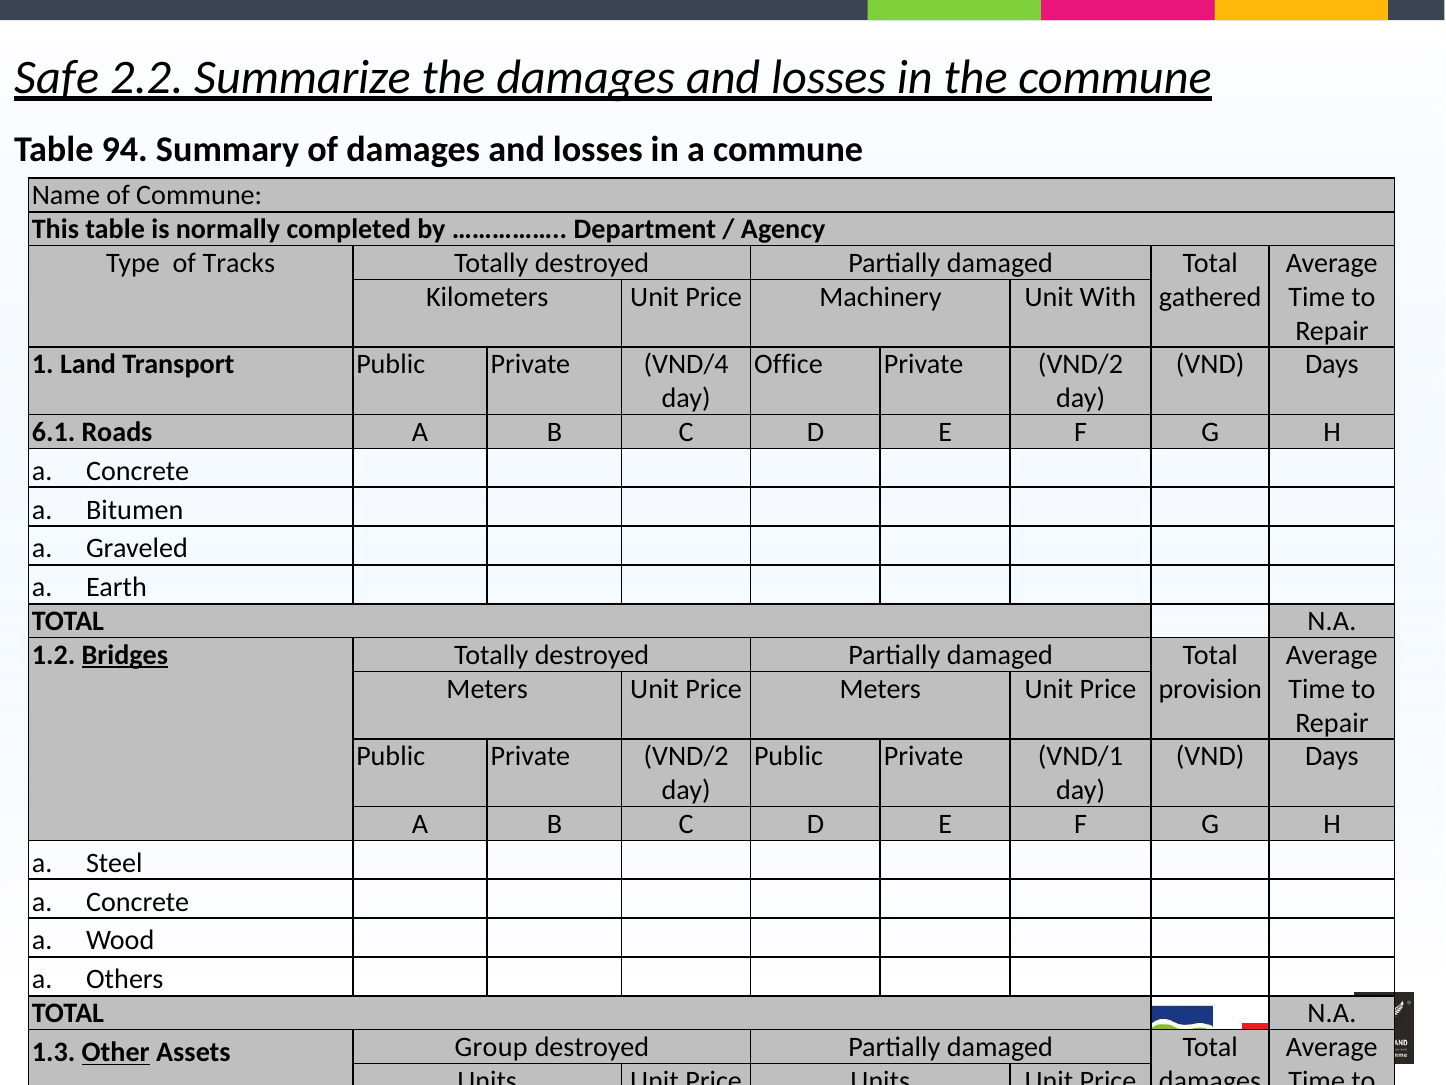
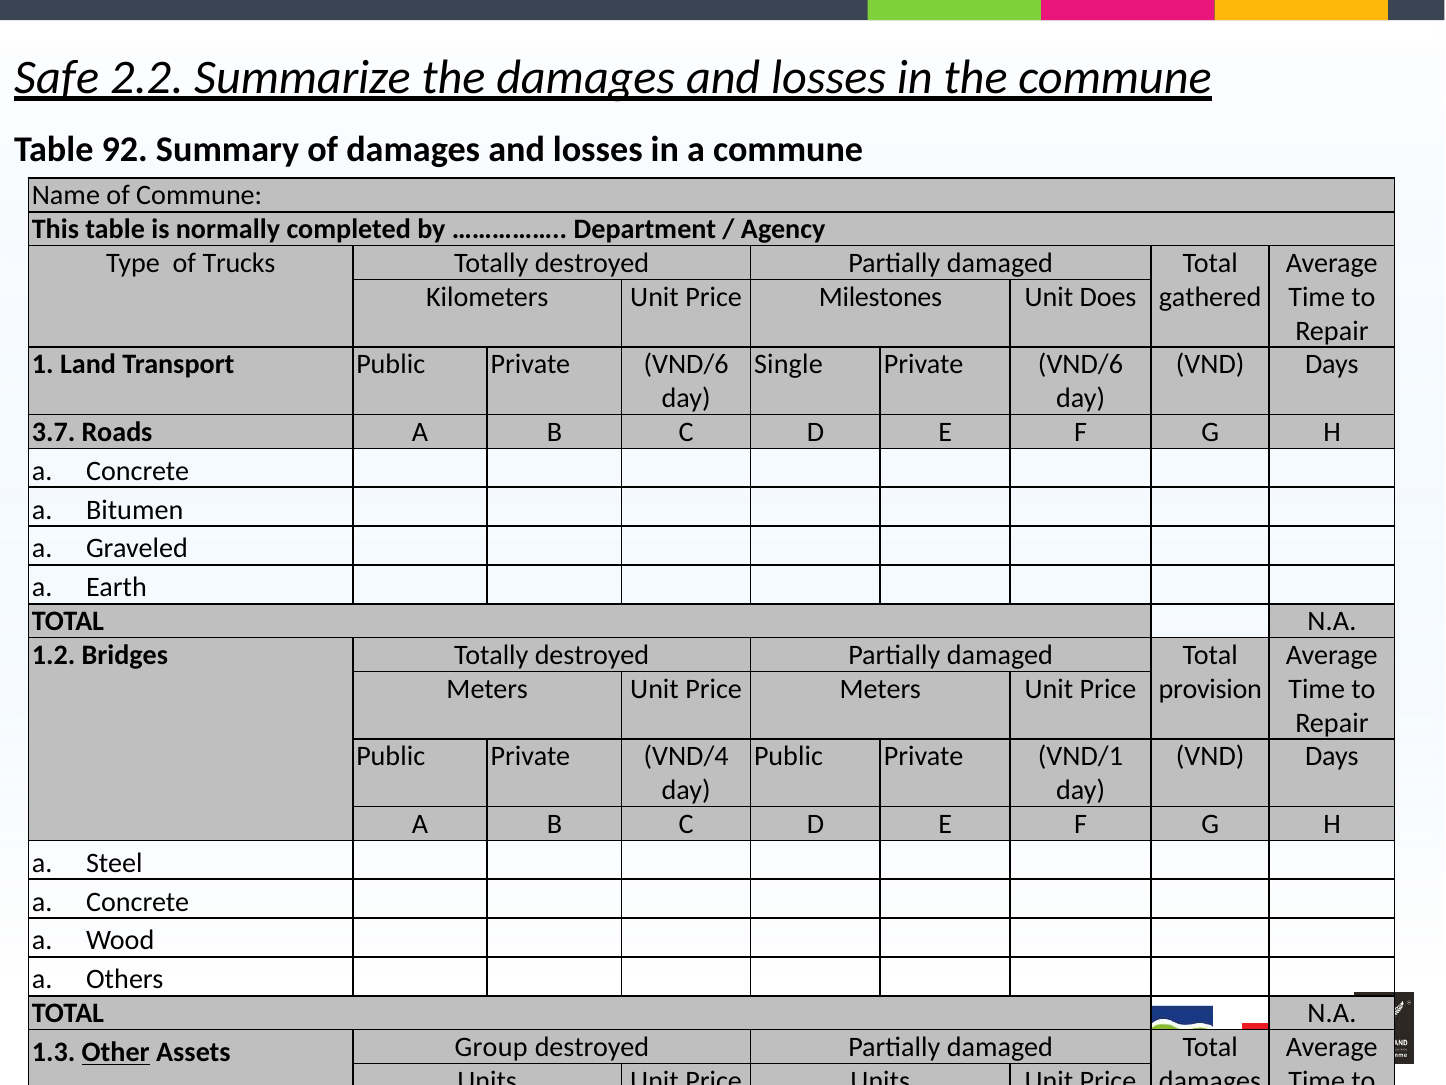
94: 94 -> 92 (125, 149)
of Tracks: Tracks -> Trucks (239, 263)
Machinery: Machinery -> Milestones (881, 297)
With: With -> Does (1108, 297)
Public Private VND/4: VND/4 -> VND/6 (686, 364)
Office: Office -> Single (788, 364)
VND/2: VND/2 -> VND/6 (1081, 364)
6.1: 6.1 -> 3.7 (54, 432)
Bridges underline: present -> none (125, 655)
Public Private VND/2: VND/2 -> VND/4 (686, 756)
